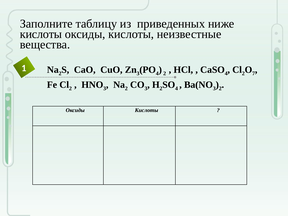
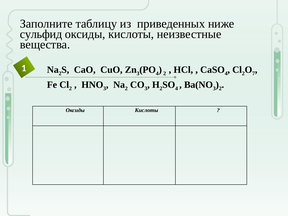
кислоты: кислоты -> сульфид (41, 34)
